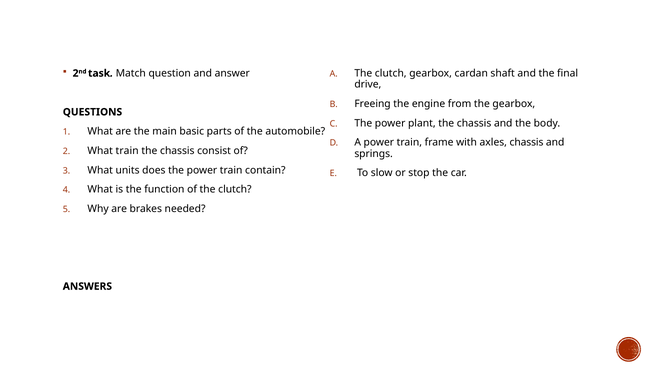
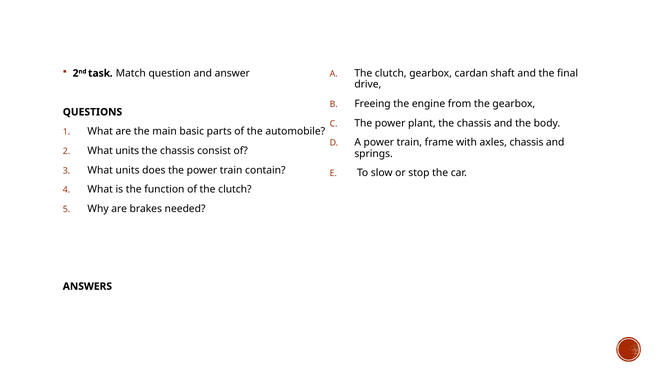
train: train -> units (127, 151)
